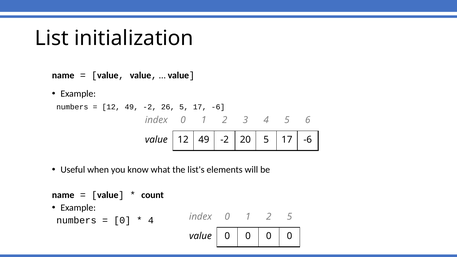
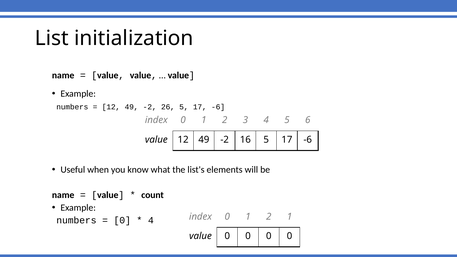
20: 20 -> 16 (245, 140)
2 5: 5 -> 1 (290, 217)
